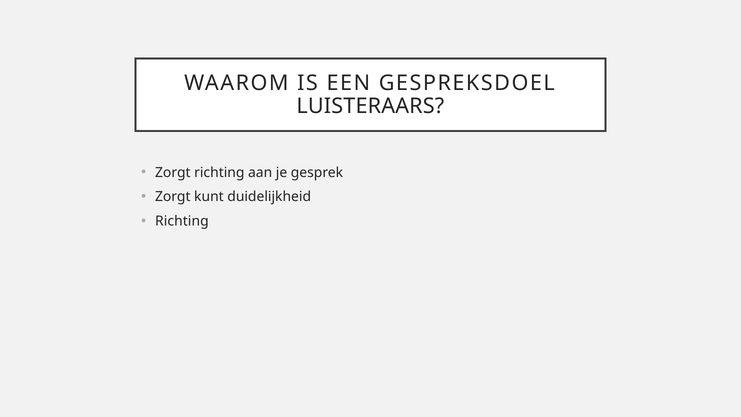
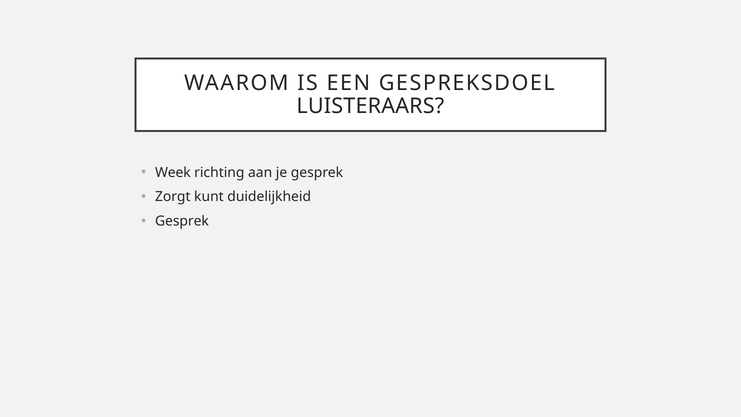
Zorgt: Zorgt -> Week (173, 172)
Richting: Richting -> Gesprek (182, 221)
